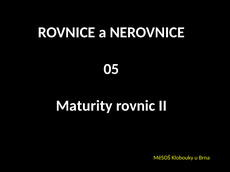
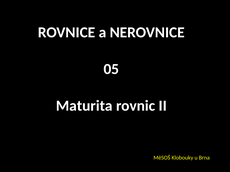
Maturity: Maturity -> Maturita (84, 106)
